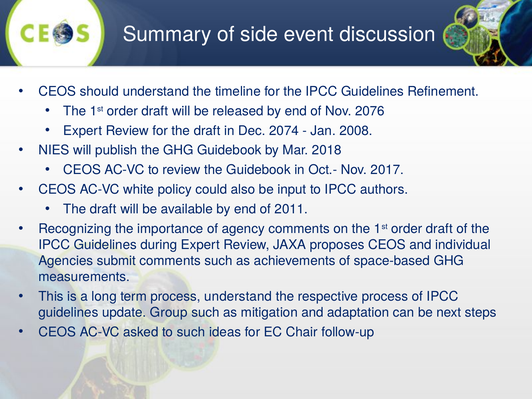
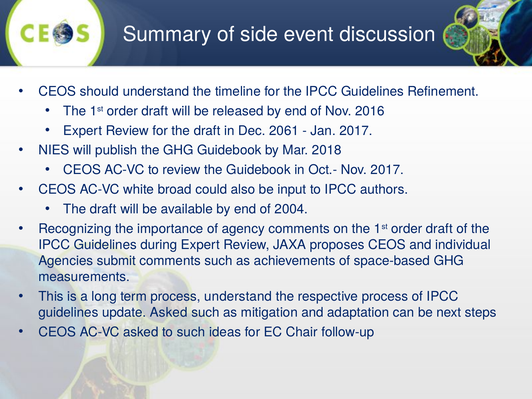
2076: 2076 -> 2016 (370, 111)
2074: 2074 -> 2061 (284, 131)
Jan 2008: 2008 -> 2017 (356, 131)
policy: policy -> broad (175, 190)
2011: 2011 -> 2004 (291, 209)
update Group: Group -> Asked (169, 312)
